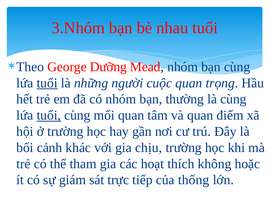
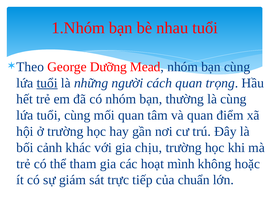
3.Nhóm: 3.Nhóm -> 1.Nhóm (78, 28)
cuộc: cuộc -> cách (159, 83)
tuổi underline: present -> none (49, 115)
thích: thích -> mình (181, 164)
thống: thống -> chuẩn (194, 180)
